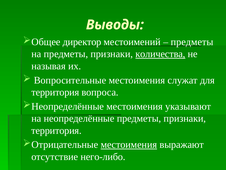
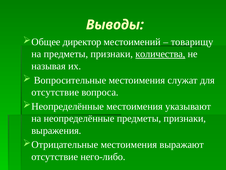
предметы: предметы -> товарищу (192, 42)
территория: территория -> отсутствие (55, 92)
территория: территория -> выражения (56, 130)
местоимения underline: present -> none (129, 144)
